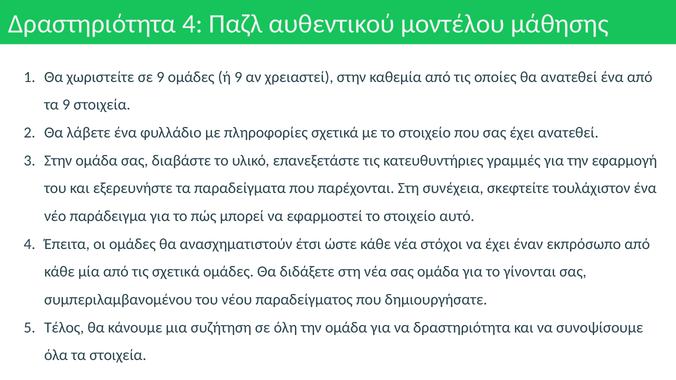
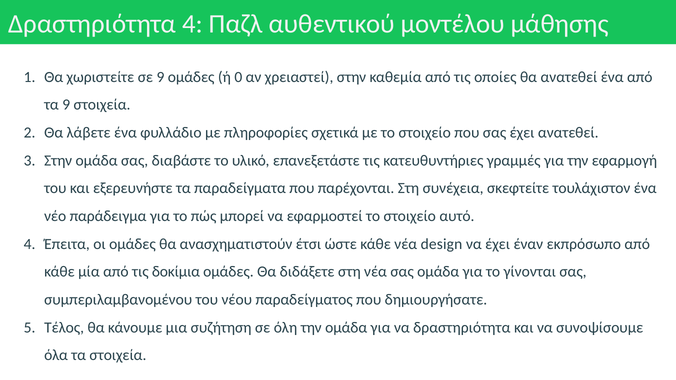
ή 9: 9 -> 0 (238, 77)
στόχοι: στόχοι -> design (441, 244)
τις σχετικά: σχετικά -> δοκίμια (176, 272)
